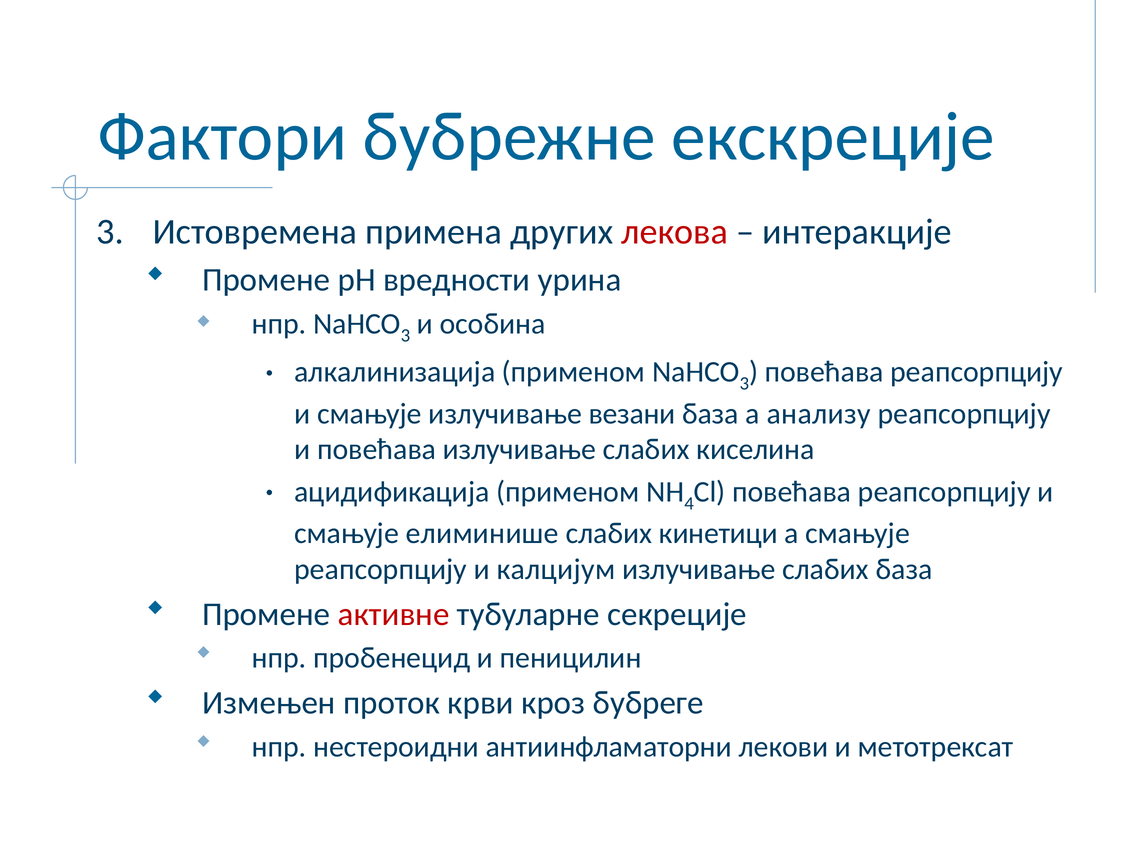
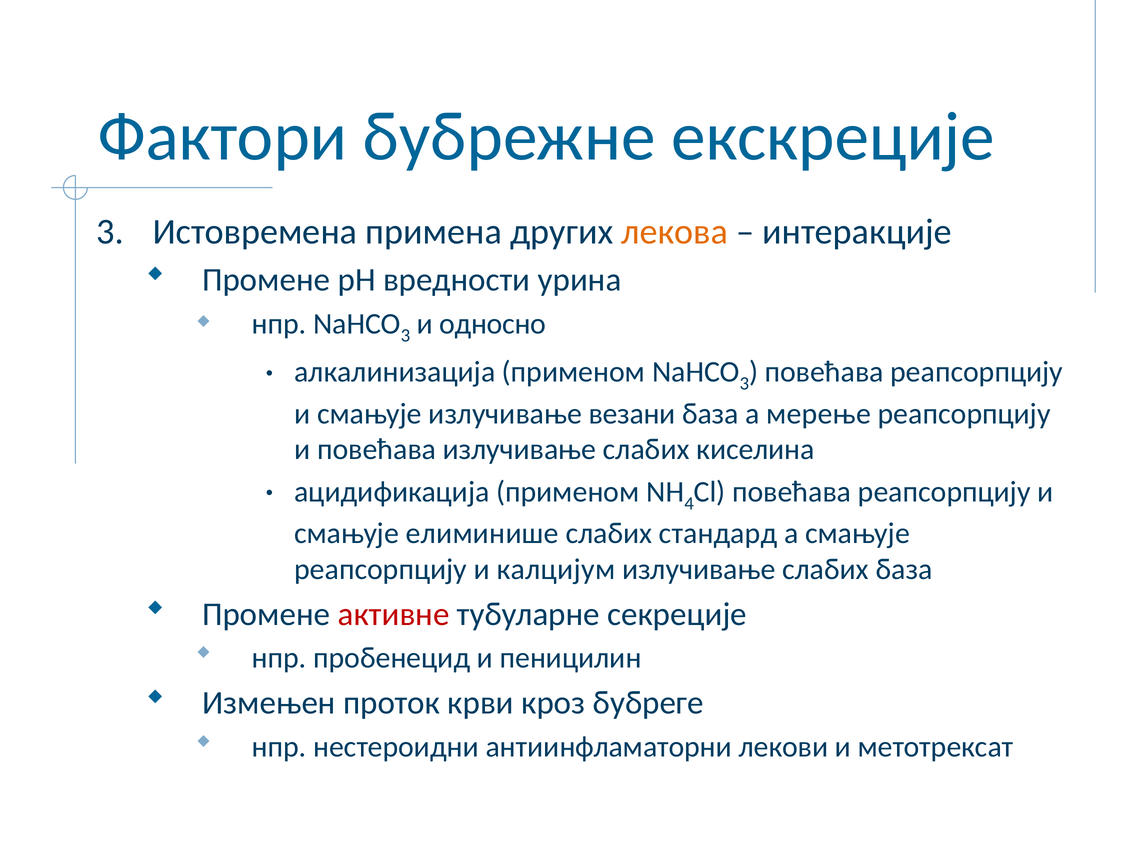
лекова colour: red -> orange (675, 232)
особина: особина -> односно (493, 324)
анализу: анализу -> мерење (819, 414)
кинетици: кинетици -> стандард (718, 533)
